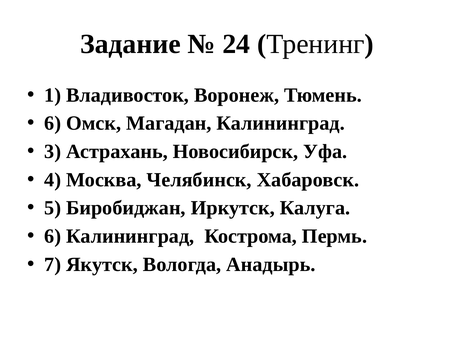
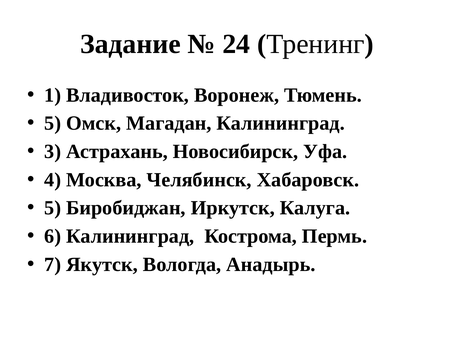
6: 6 -> 5 (53, 123)
